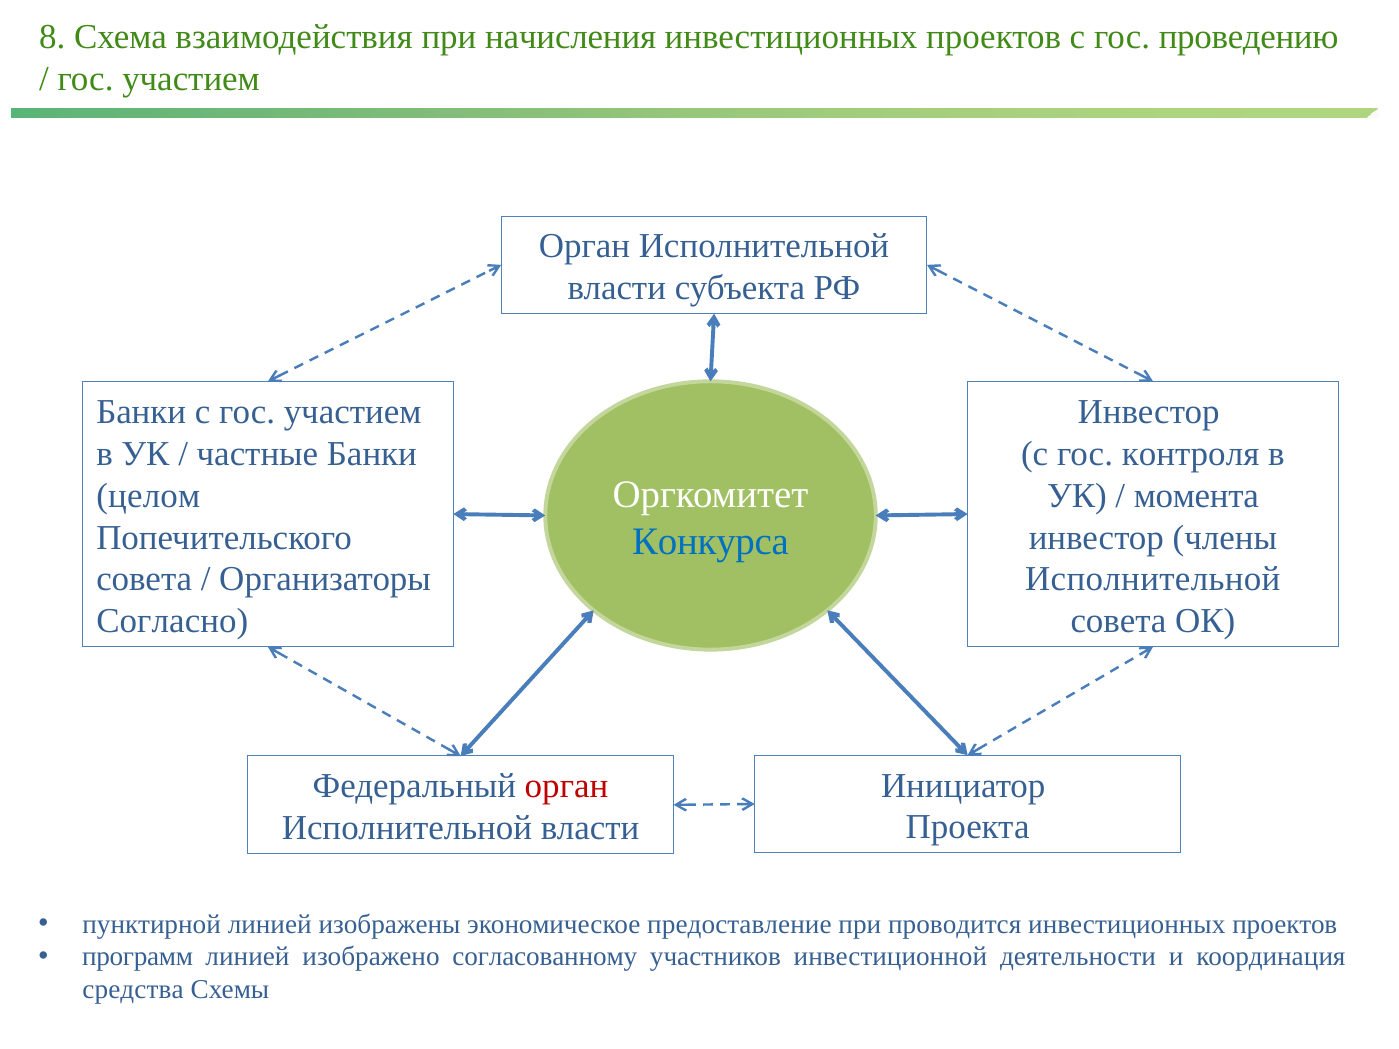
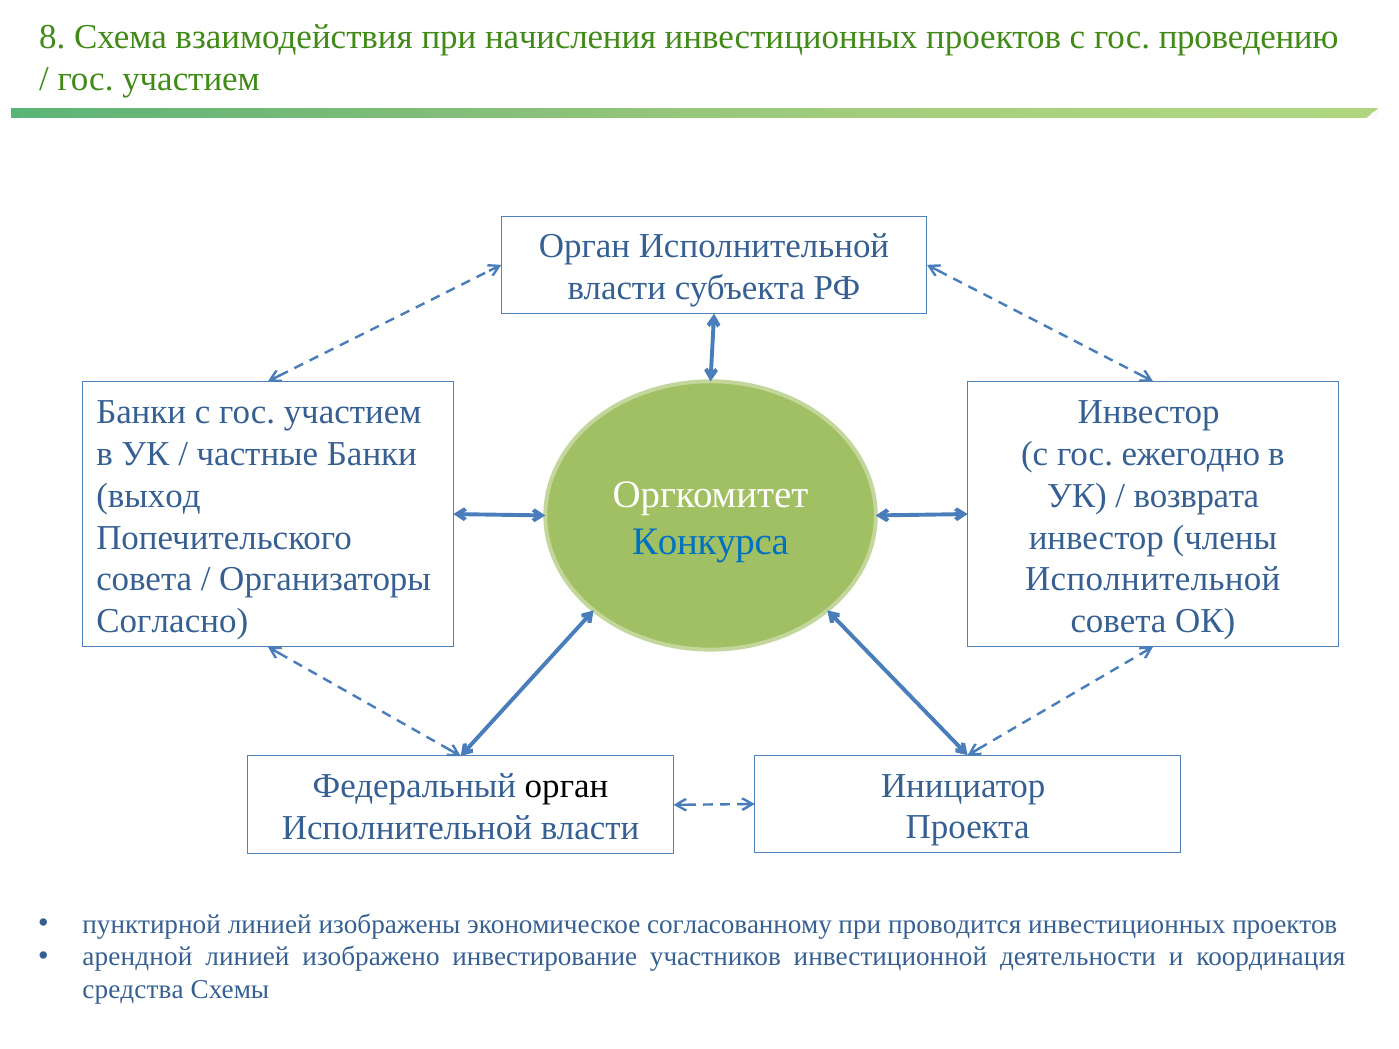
контроля: контроля -> ежегодно (1191, 454)
целом: целом -> выход (148, 496)
момента: момента -> возврата (1196, 496)
орган colour: red -> black (567, 786)
предоставление: предоставление -> согласованному (740, 924)
программ: программ -> арендной (137, 957)
согласованному: согласованному -> инвестирование (545, 957)
